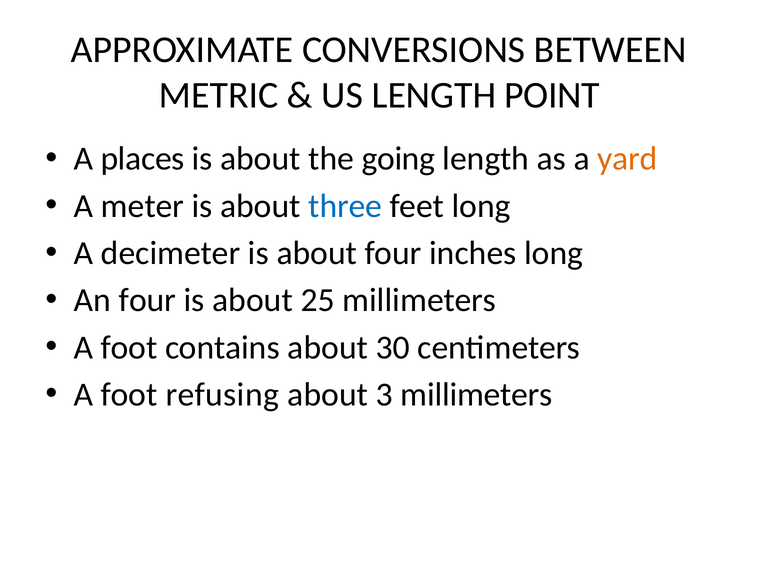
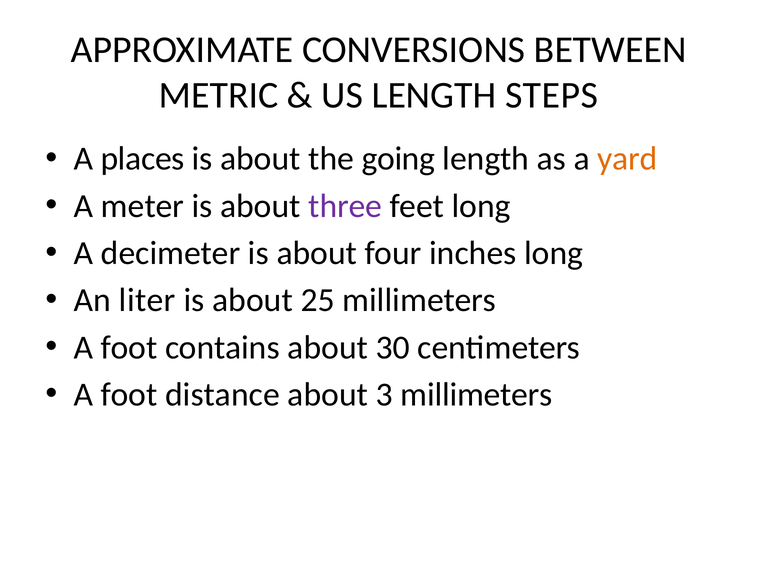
POINT: POINT -> STEPS (552, 96)
three colour: blue -> purple (345, 206)
An four: four -> liter (147, 301)
refusing: refusing -> distance (222, 395)
